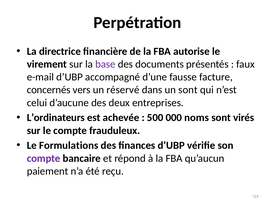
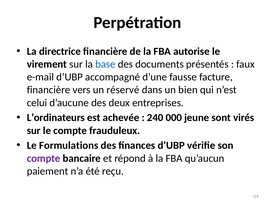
base colour: purple -> blue (105, 64)
concernés: concernés -> financière (49, 90)
un sont: sont -> bien (188, 90)
500: 500 -> 240 (155, 118)
noms: noms -> jeune (197, 118)
